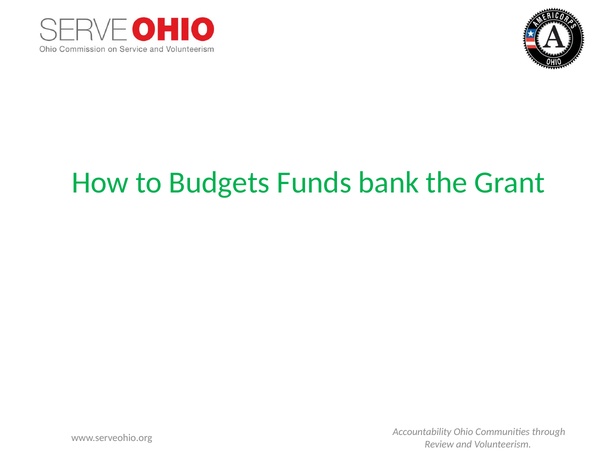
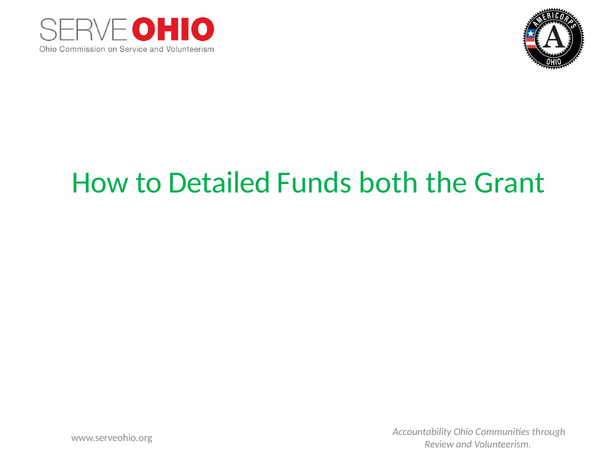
Budgets: Budgets -> Detailed (220, 182)
bank: bank -> both (388, 182)
